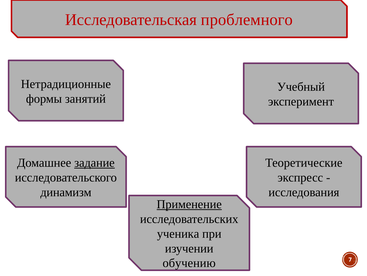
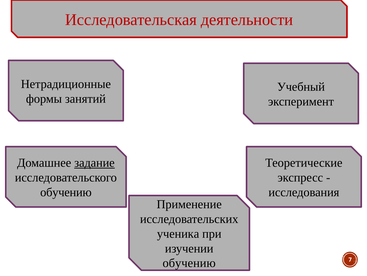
проблемного: проблемного -> деятельности (247, 20)
динамизм: динамизм -> обучению (66, 192)
Применение underline: present -> none (189, 204)
